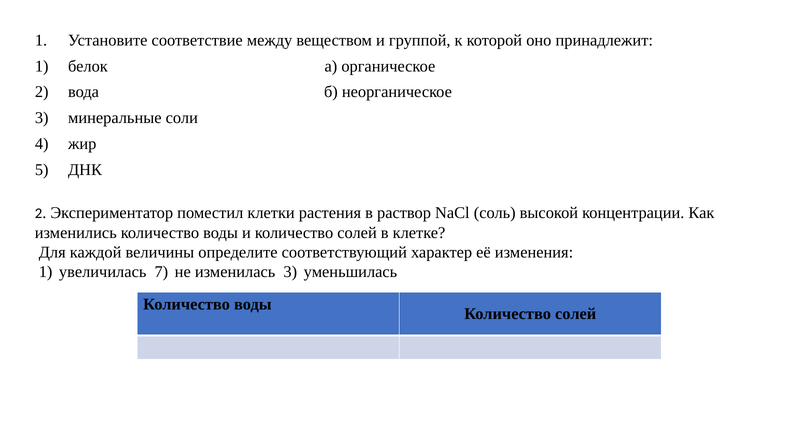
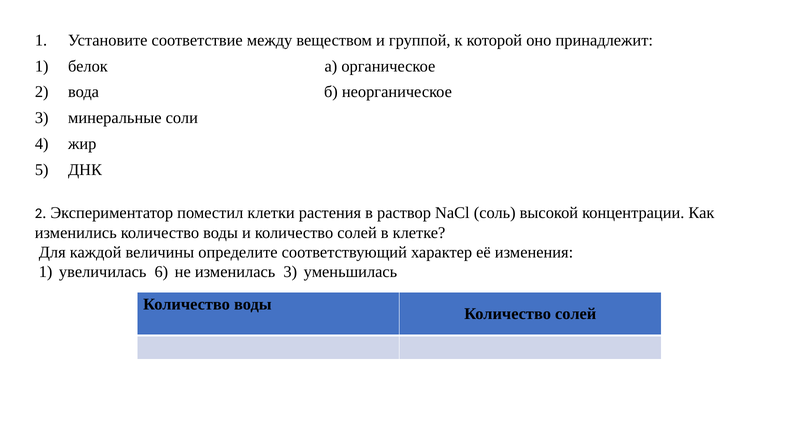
7: 7 -> 6 (161, 272)
